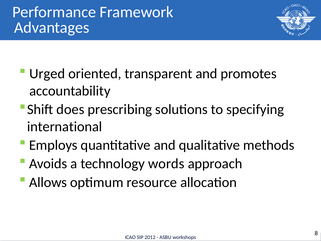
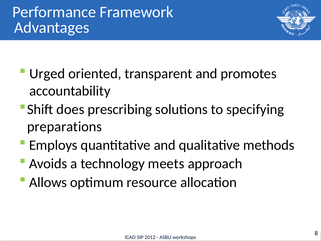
international: international -> preparations (65, 126)
words: words -> meets (166, 164)
